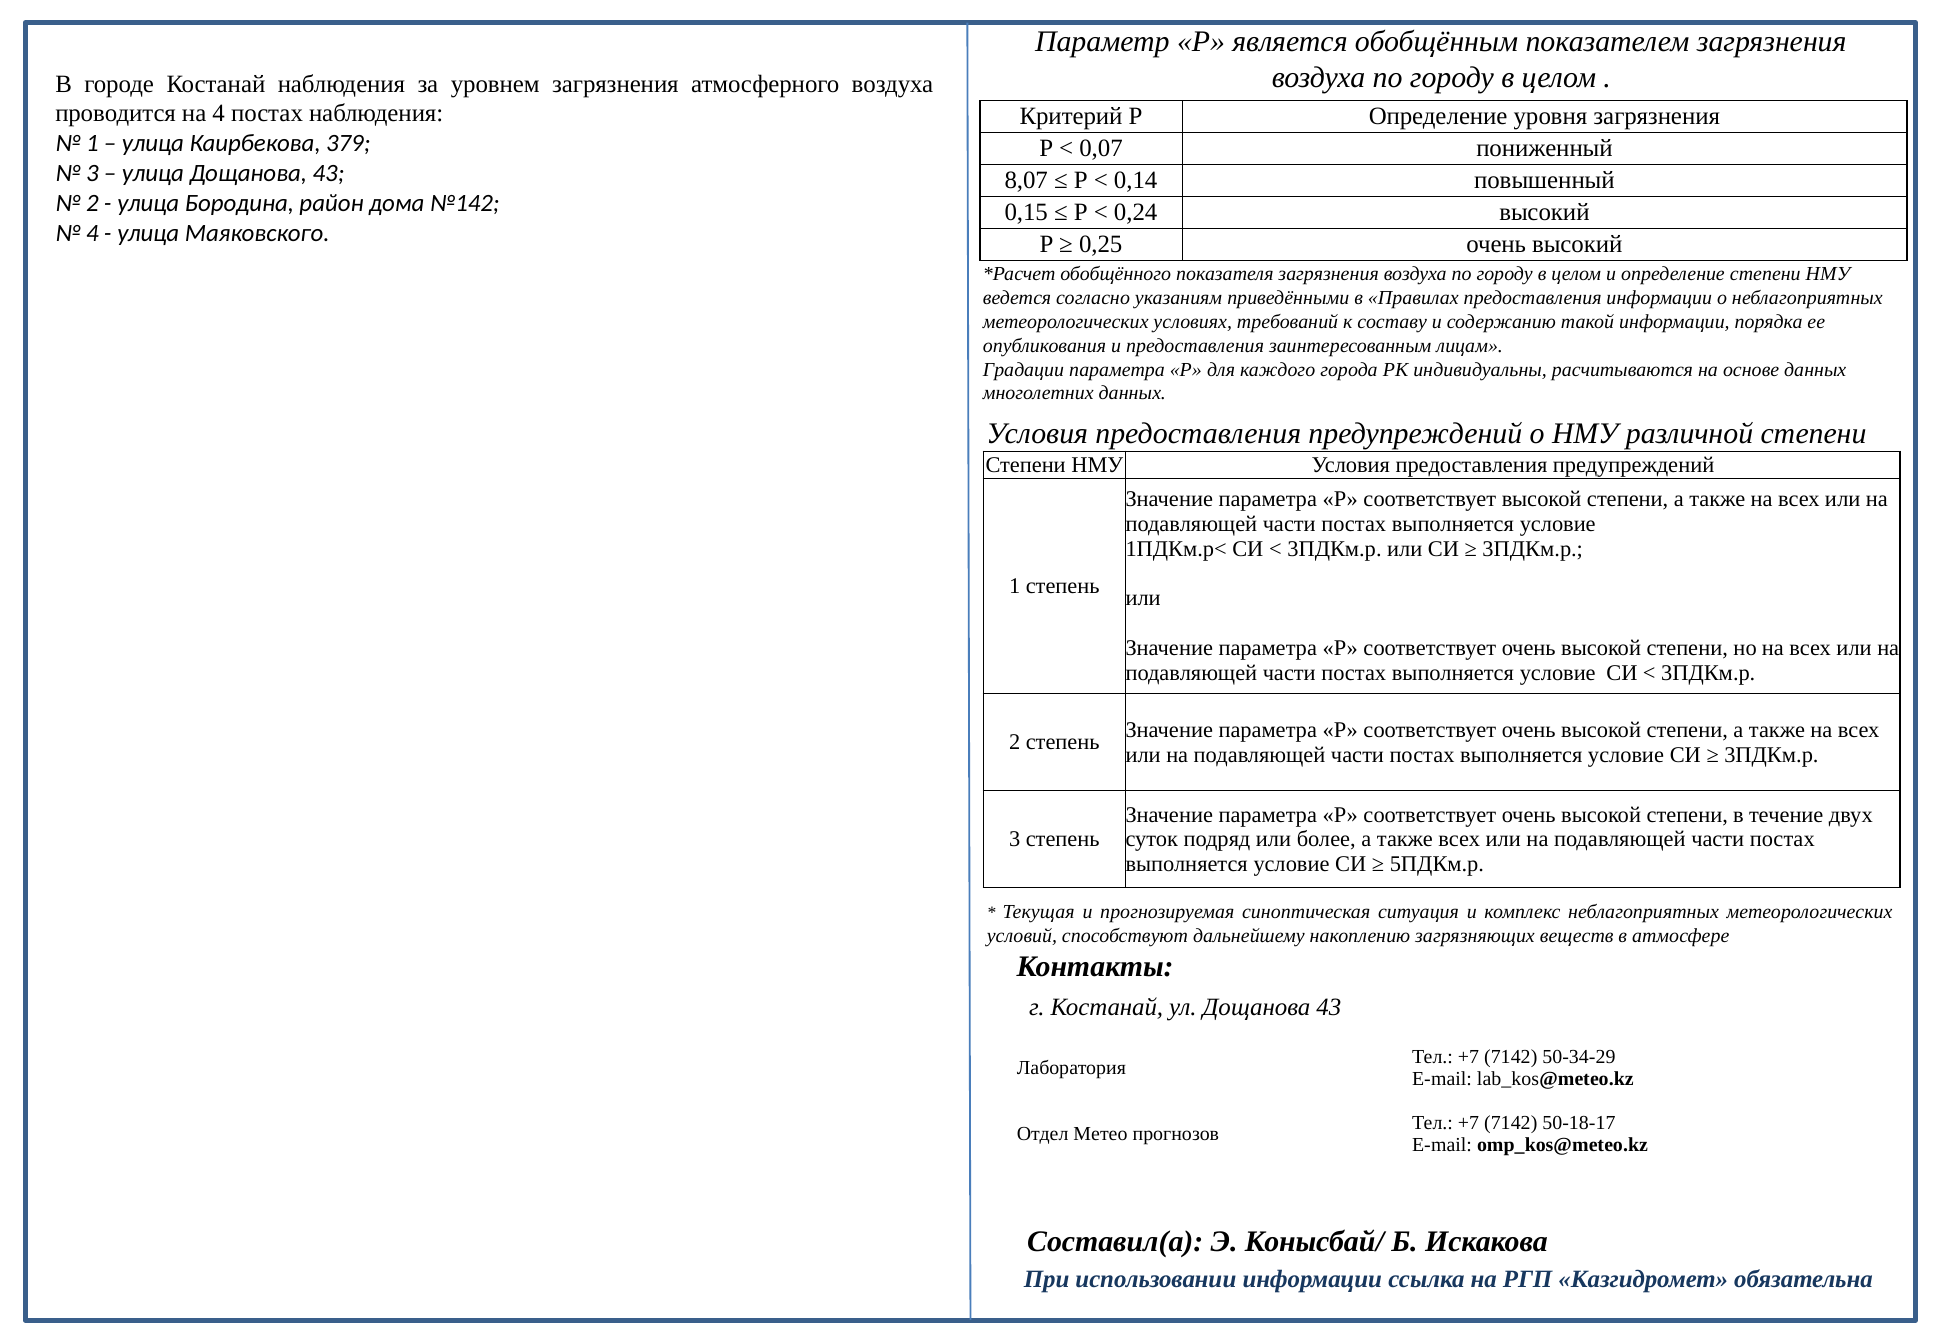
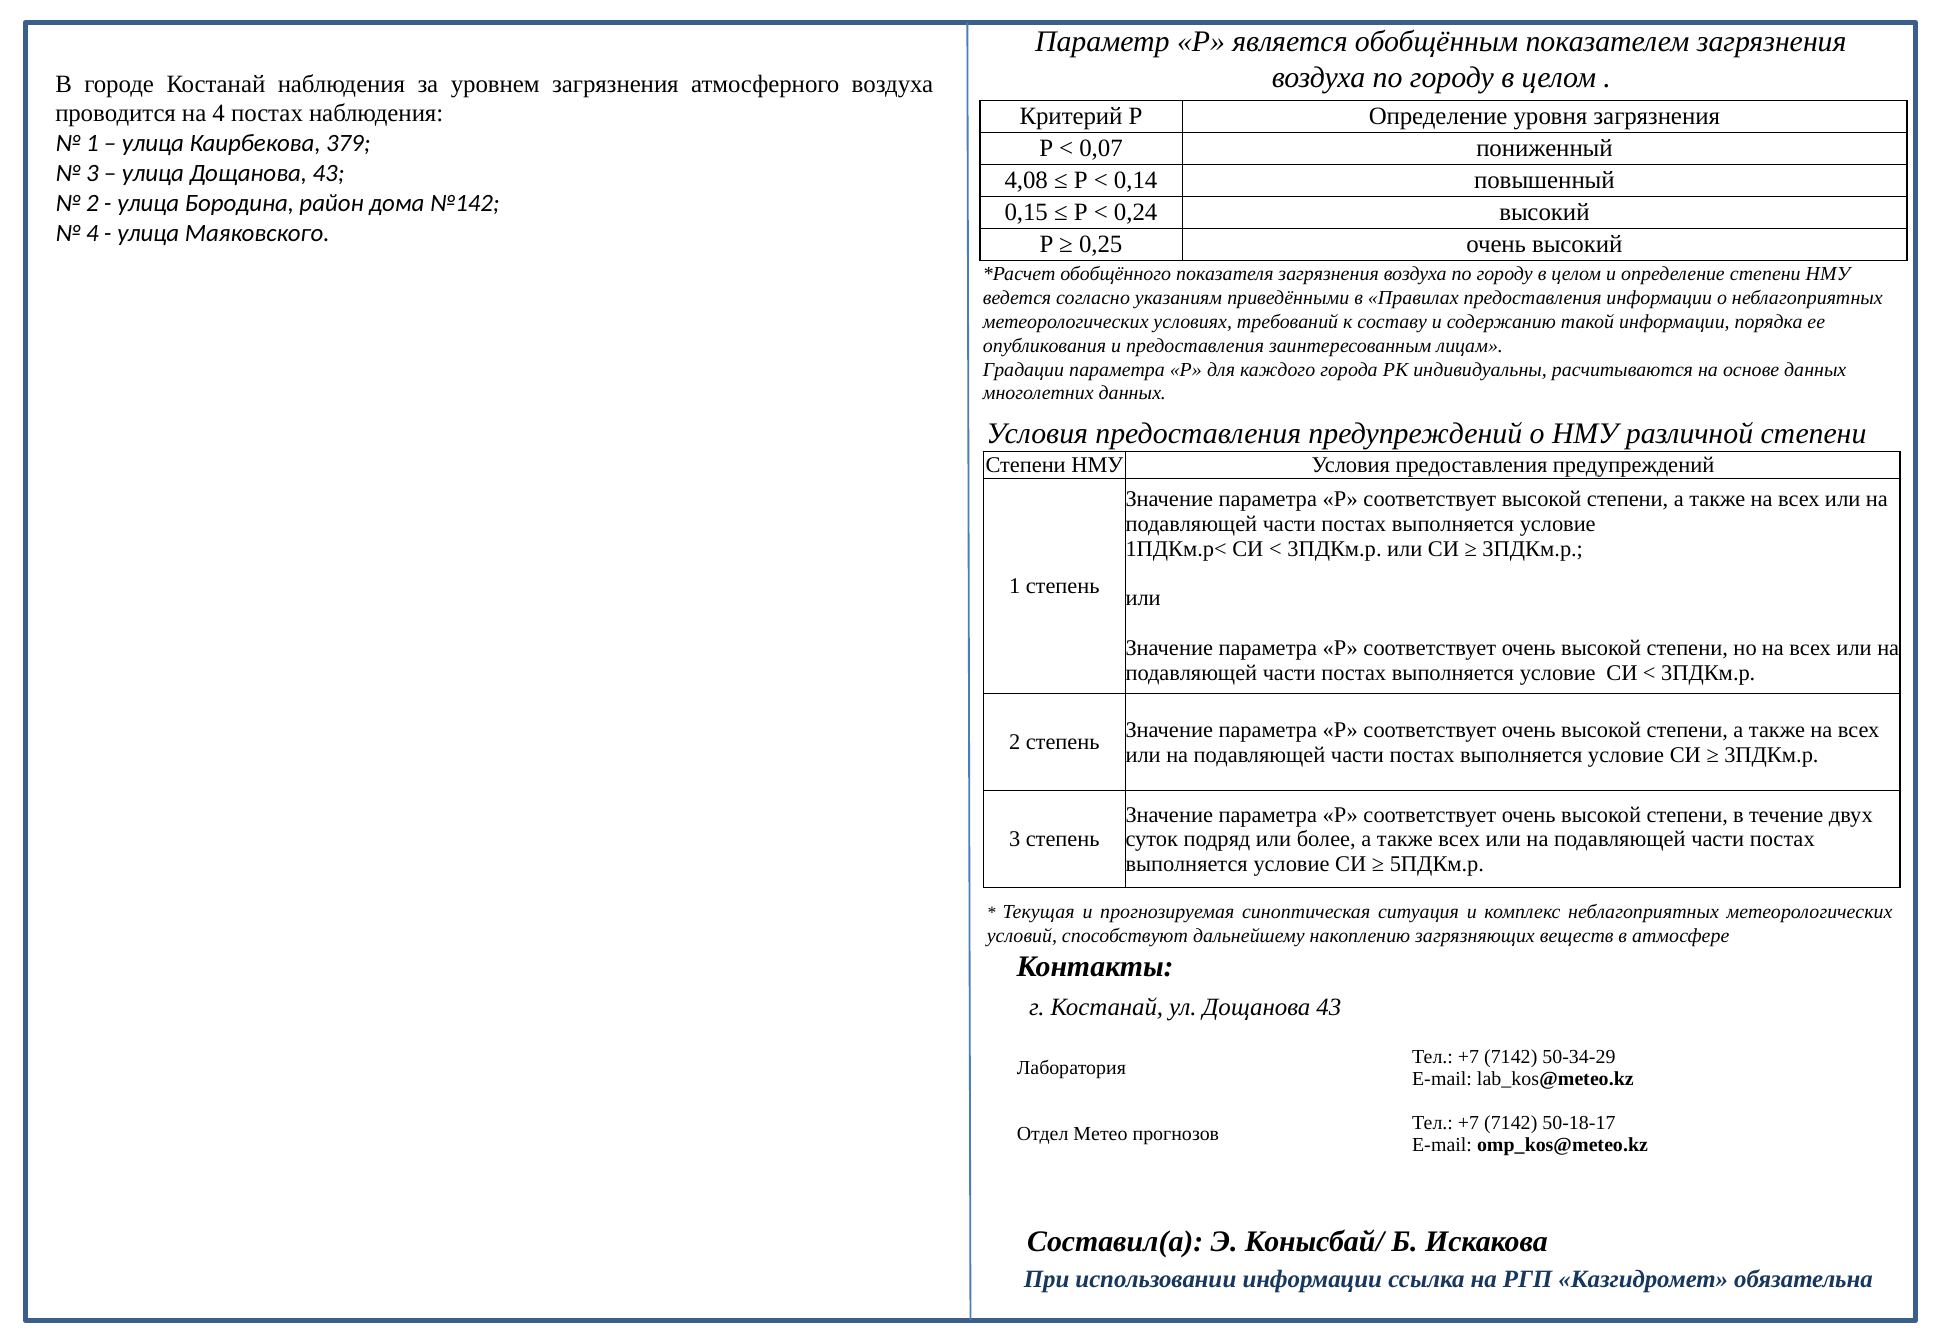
8,07: 8,07 -> 4,08 (1026, 181)
